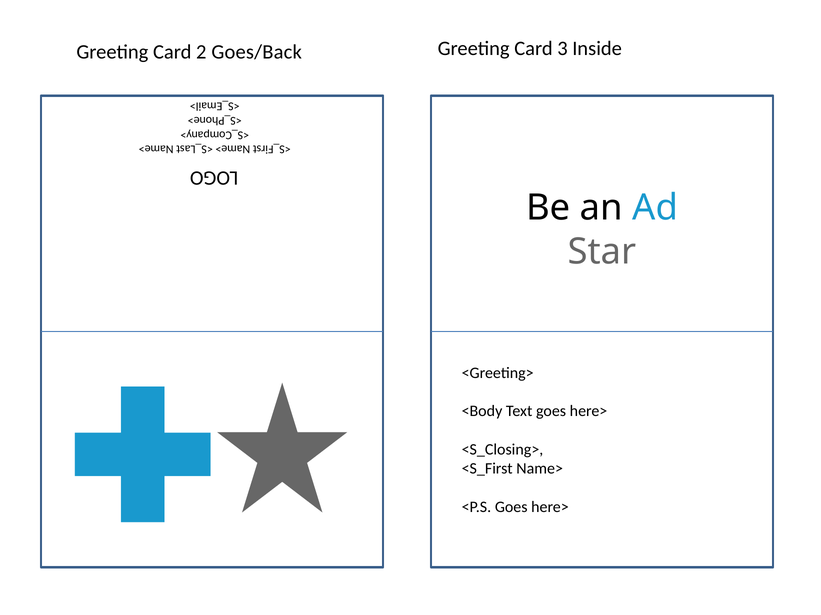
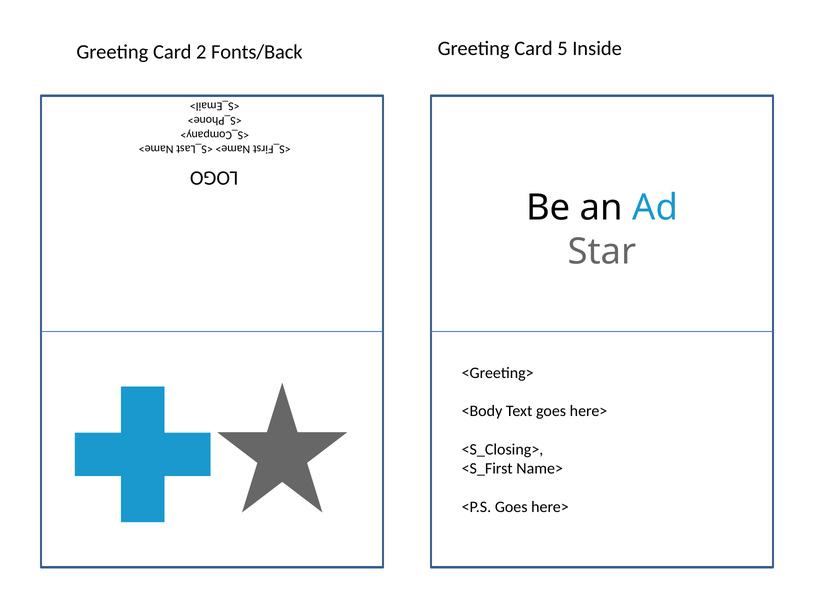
Goes/Back: Goes/Back -> Fonts/Back (257, 52)
3: 3 -> 5 (562, 49)
